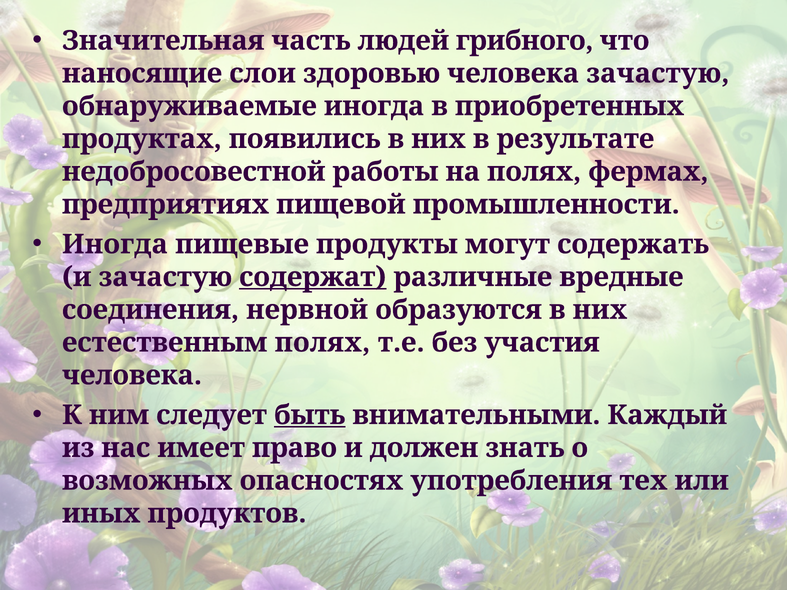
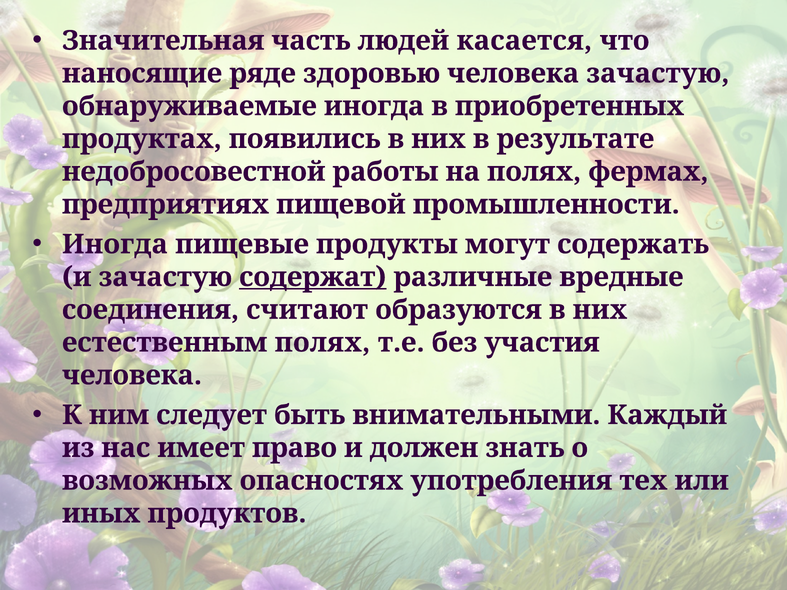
грибного: грибного -> касается (524, 41)
слои: слои -> ряде (263, 73)
нервной: нервной -> считают (307, 310)
быть underline: present -> none (310, 415)
